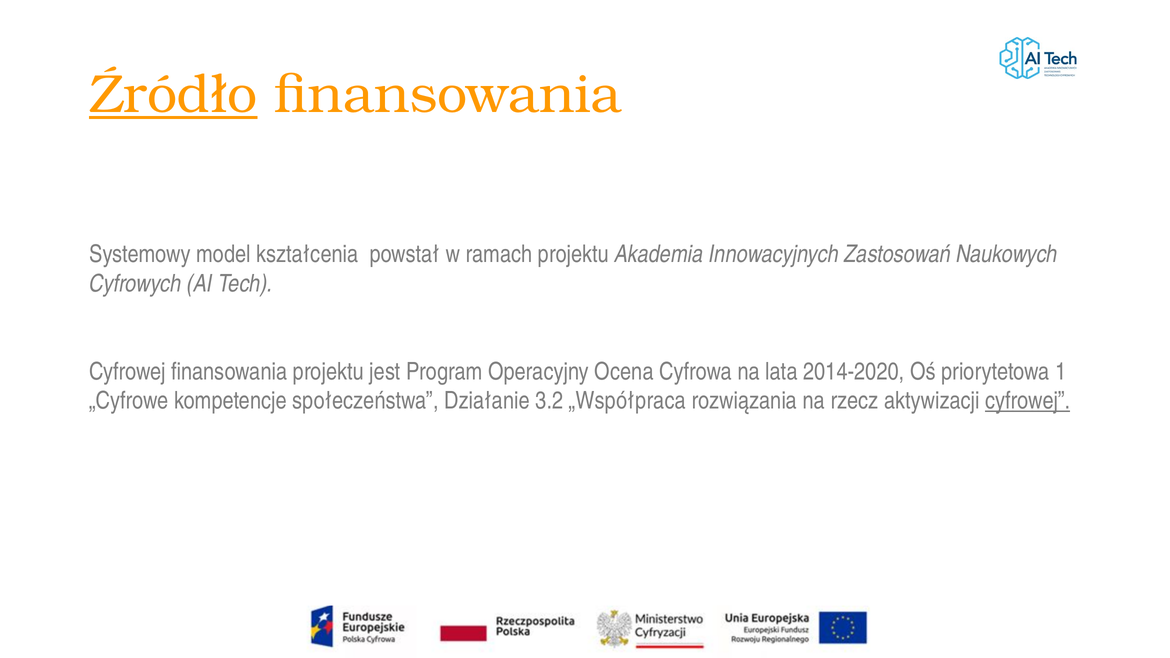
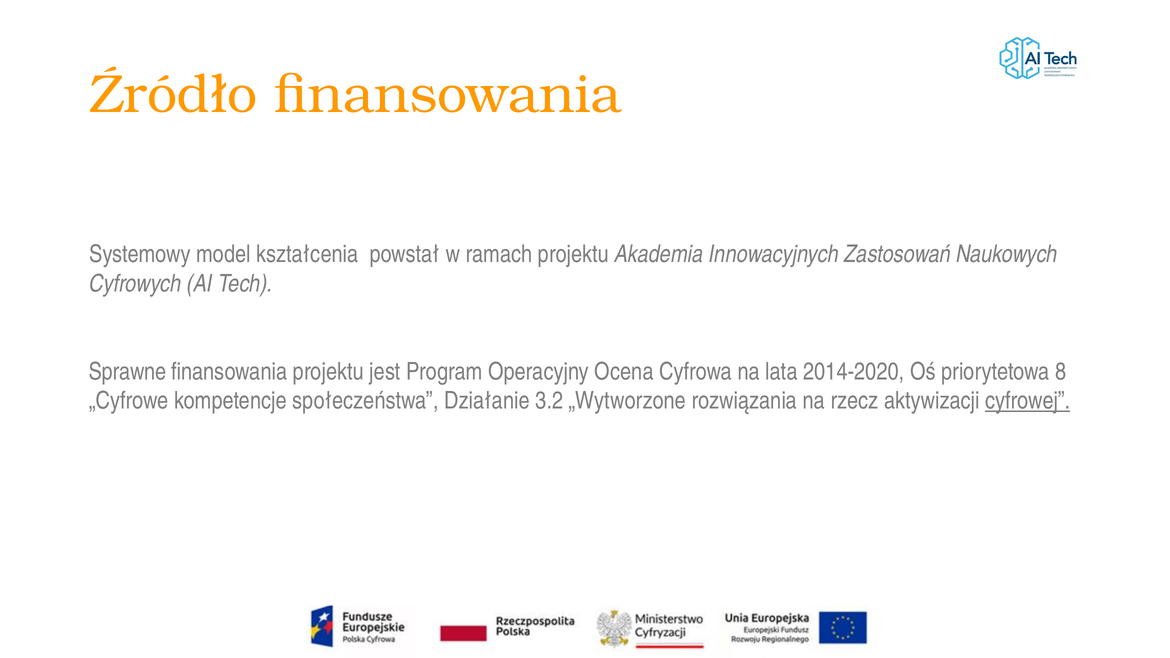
Źródło underline: present -> none (173, 94)
Cyfrowej: Cyfrowej -> Sprawne (127, 372)
1: 1 -> 8 (1061, 372)
„Współpraca: „Współpraca -> „Wytworzone (627, 401)
